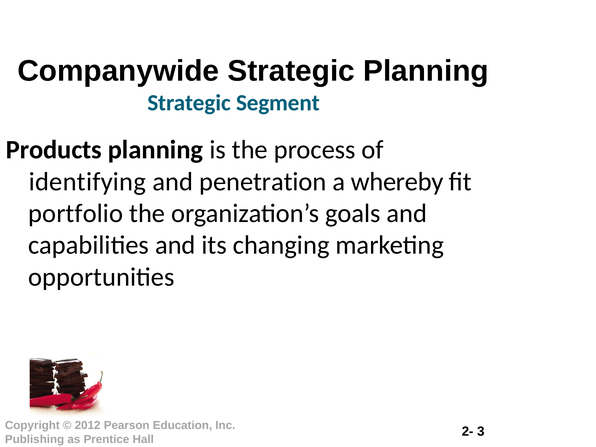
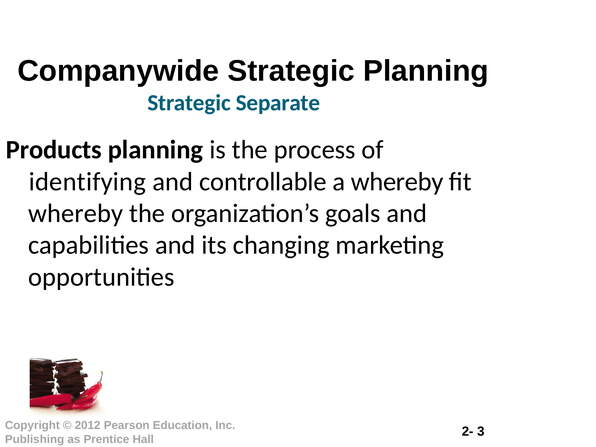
Segment: Segment -> Separate (278, 103)
penetration: penetration -> controllable (263, 182)
portfolio: portfolio -> whereby (76, 213)
